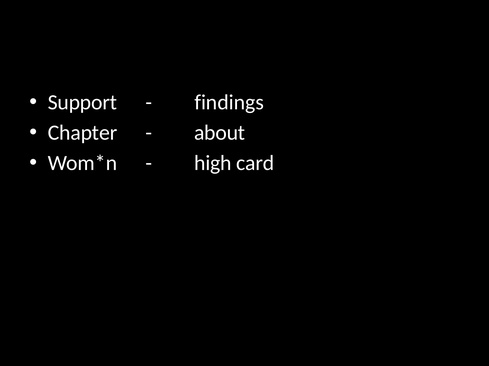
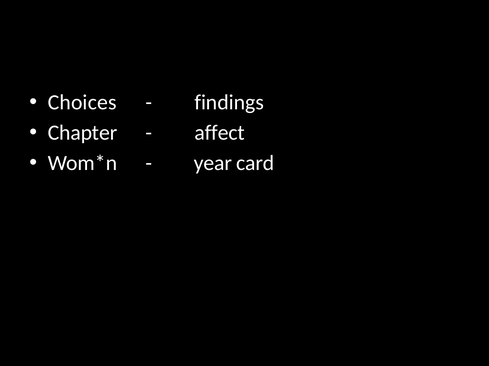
Support: Support -> Choices (82, 103)
about: about -> affect (220, 133)
high: high -> year (213, 163)
